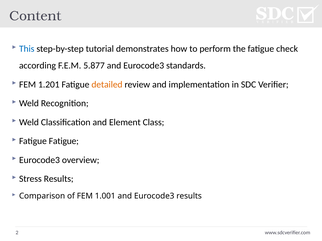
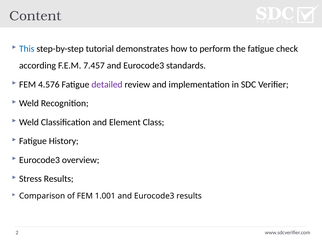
5.877: 5.877 -> 7.457 (94, 66)
1.201: 1.201 -> 4.576 (49, 85)
detailed colour: orange -> purple (107, 85)
Fatigue Fatigue: Fatigue -> History (64, 141)
